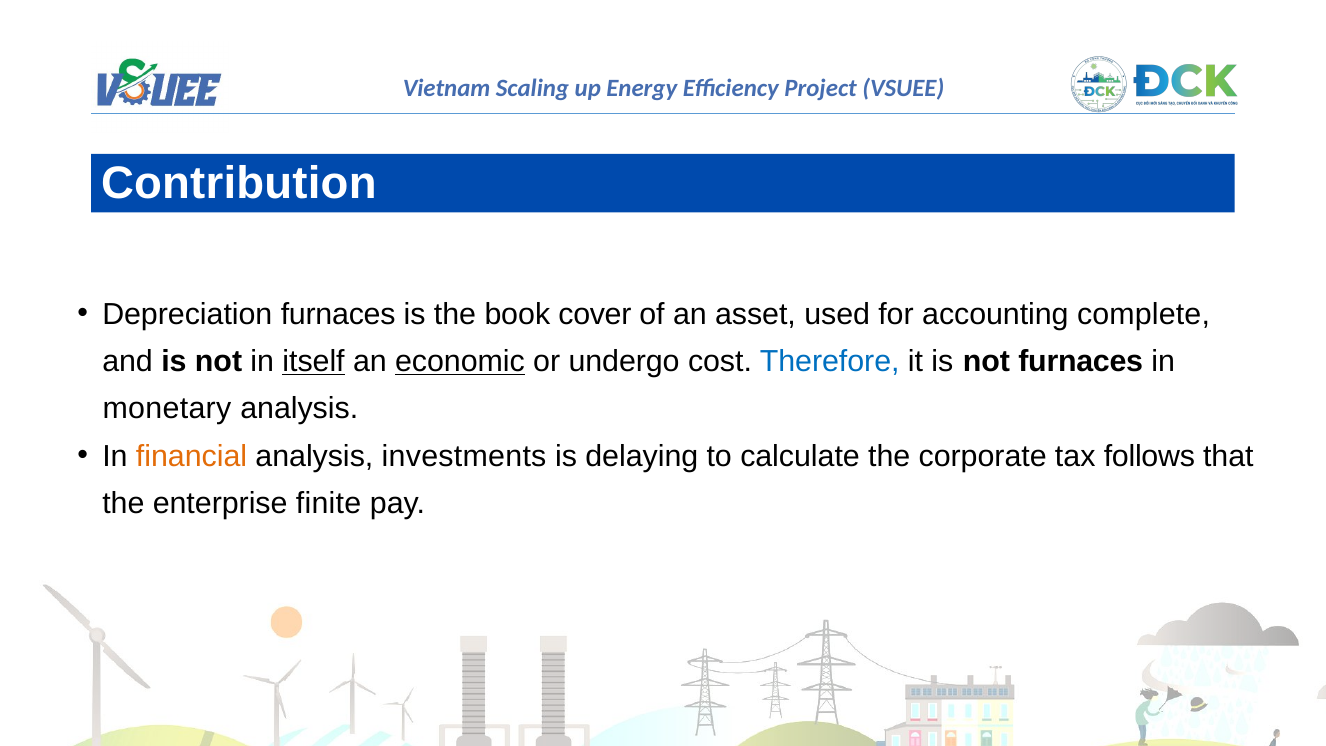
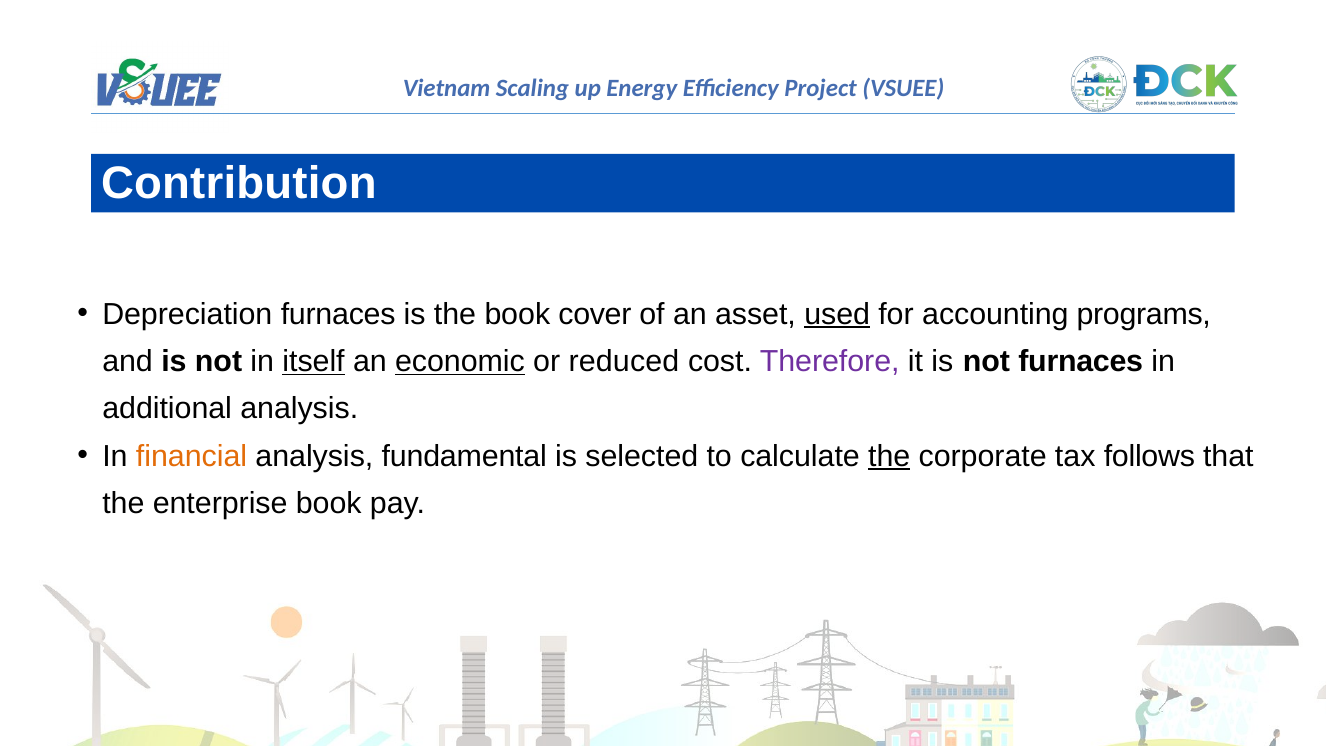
used underline: none -> present (837, 314)
complete: complete -> programs (1144, 314)
undergo: undergo -> reduced (624, 361)
Therefore colour: blue -> purple (830, 361)
monetary: monetary -> additional (167, 409)
investments: investments -> fundamental (464, 456)
delaying: delaying -> selected (642, 456)
the underline: none -> present (889, 456)
enterprise finite: finite -> book (329, 503)
